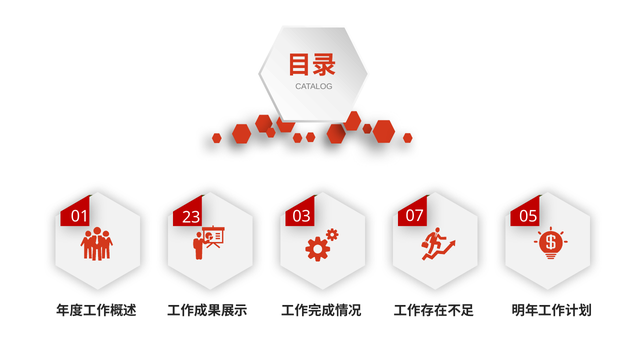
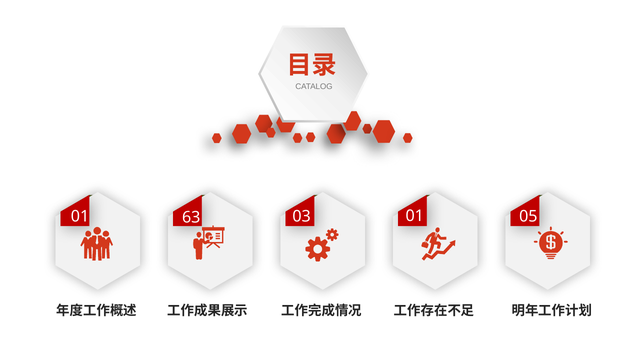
23: 23 -> 63 (191, 217)
03 07: 07 -> 01 (415, 216)
